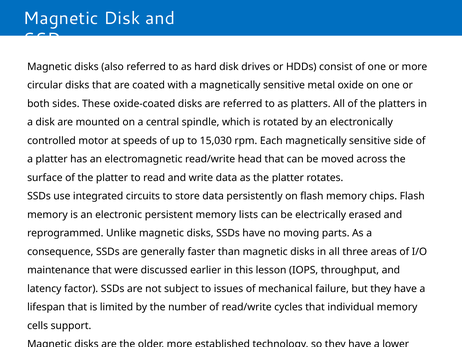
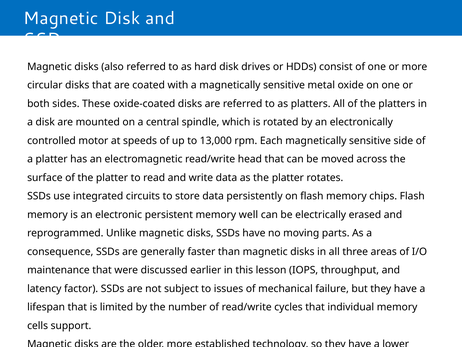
15,030: 15,030 -> 13,000 (216, 141)
lists: lists -> well (248, 214)
